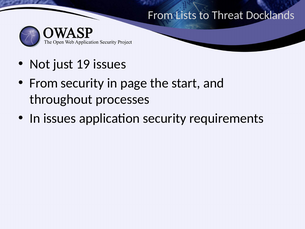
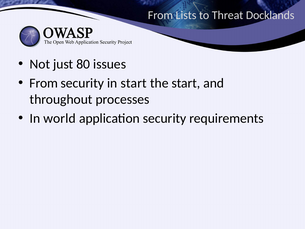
19: 19 -> 80 (83, 64)
in page: page -> start (134, 83)
In issues: issues -> world (60, 118)
